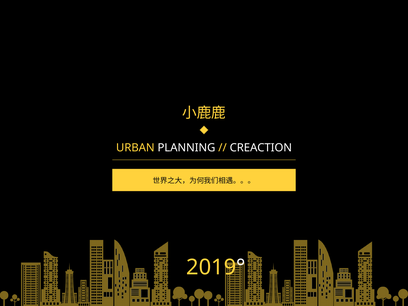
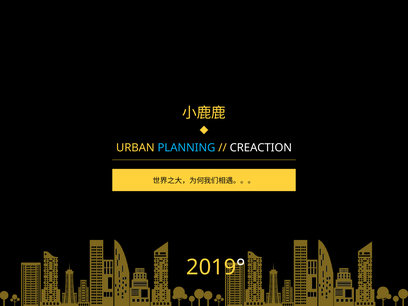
PLANNING colour: white -> light blue (186, 148)
